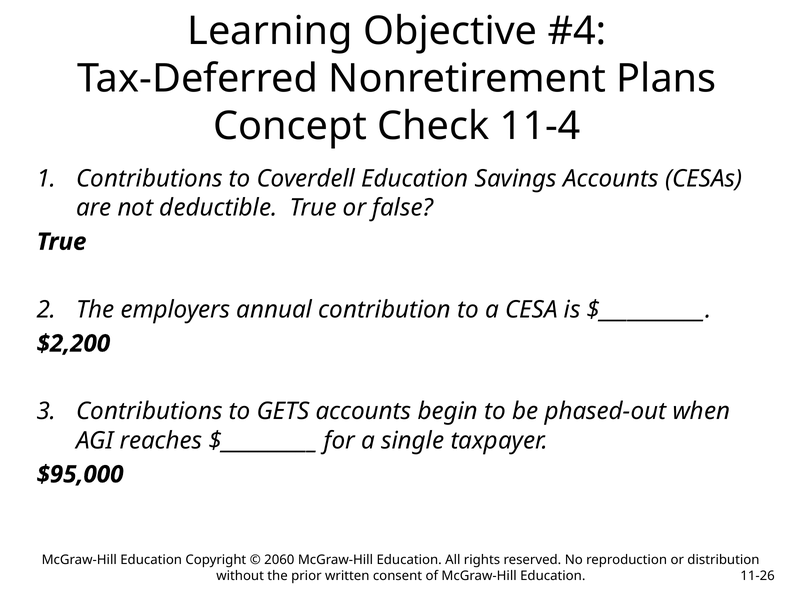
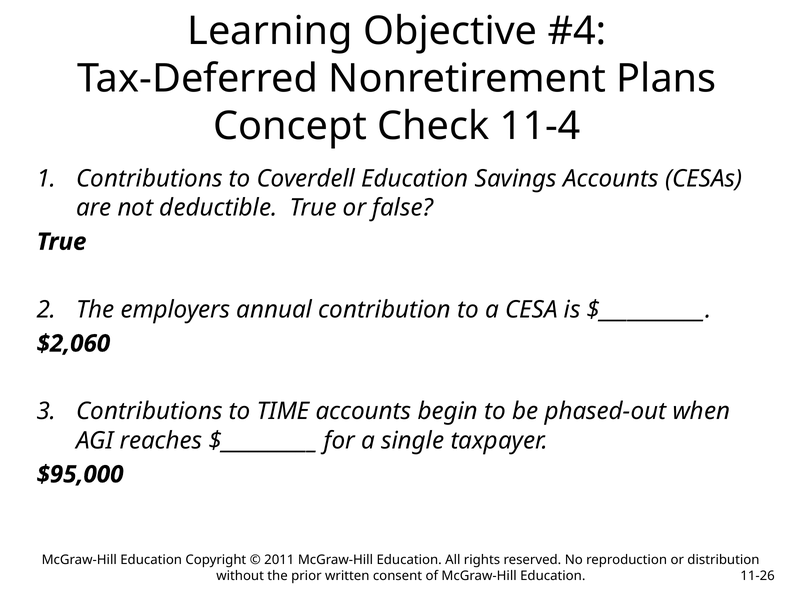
$2,200: $2,200 -> $2,060 (73, 344)
GETS: GETS -> TIME (283, 412)
2060: 2060 -> 2011 (279, 561)
